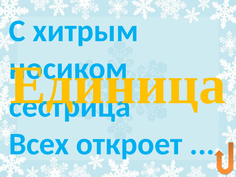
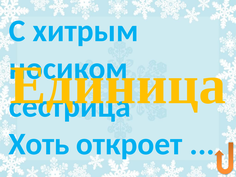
Всех: Всех -> Хоть (39, 144)
